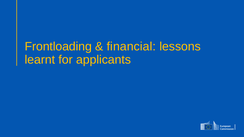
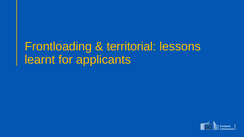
financial: financial -> territorial (131, 47)
